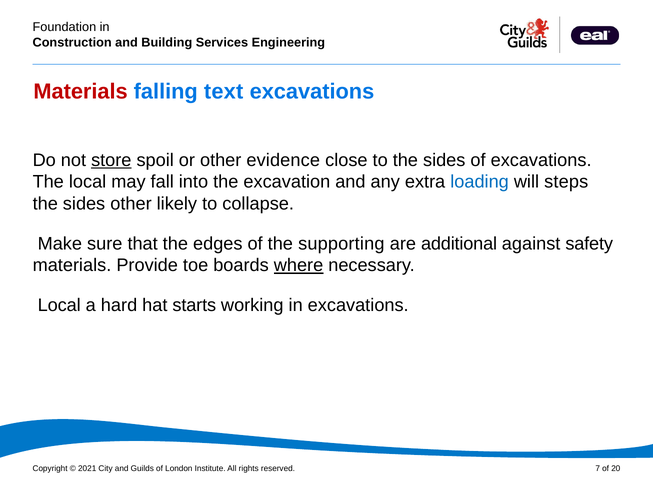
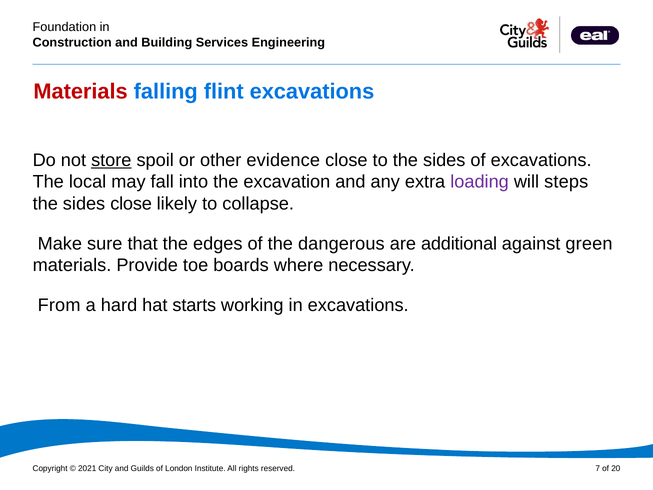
text: text -> flint (224, 92)
loading colour: blue -> purple (480, 182)
sides other: other -> close (131, 204)
supporting: supporting -> dangerous (341, 244)
safety: safety -> green (589, 244)
where underline: present -> none (299, 265)
Local: Local -> From (59, 305)
